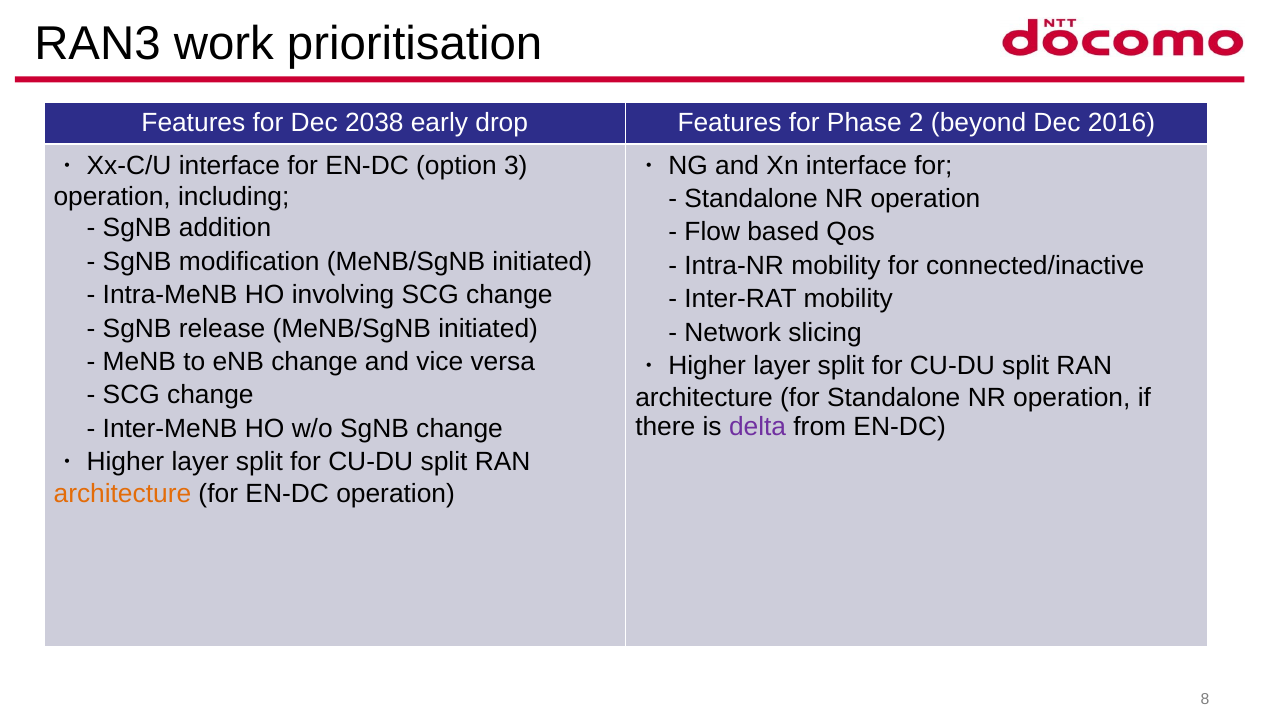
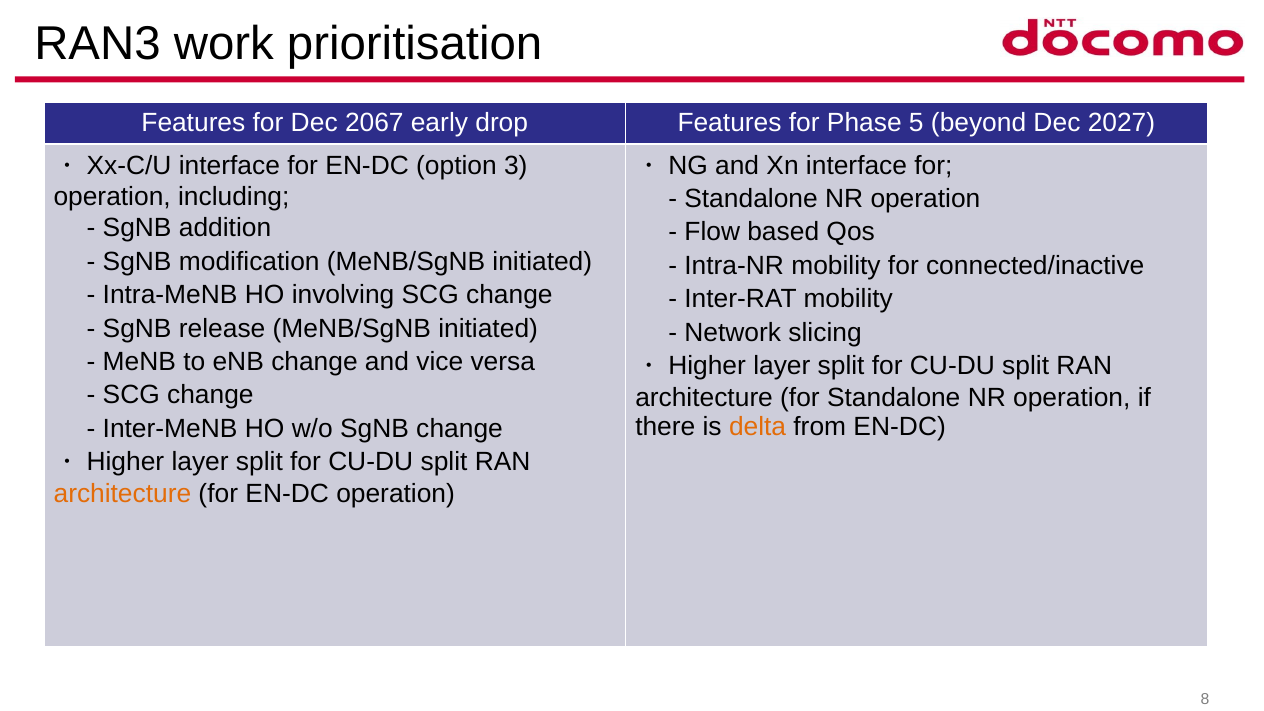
2038: 2038 -> 2067 (374, 123)
2: 2 -> 5 (916, 123)
2016: 2016 -> 2027 (1121, 123)
delta colour: purple -> orange (758, 427)
